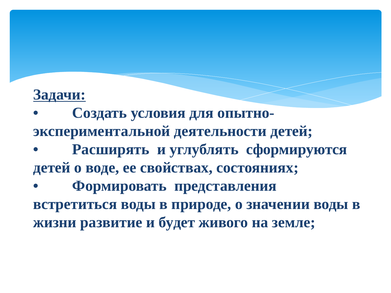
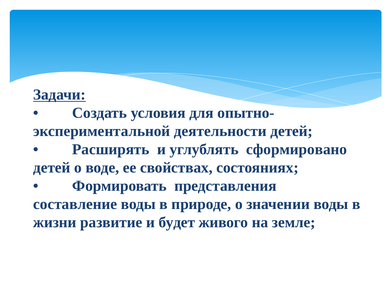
сформируются: сформируются -> сформировано (297, 150)
встретиться: встретиться -> составление (75, 204)
